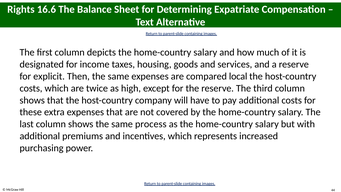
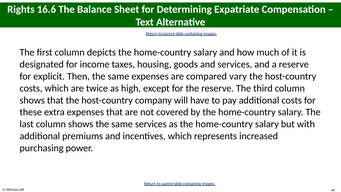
local: local -> vary (238, 76)
same process: process -> services (151, 124)
